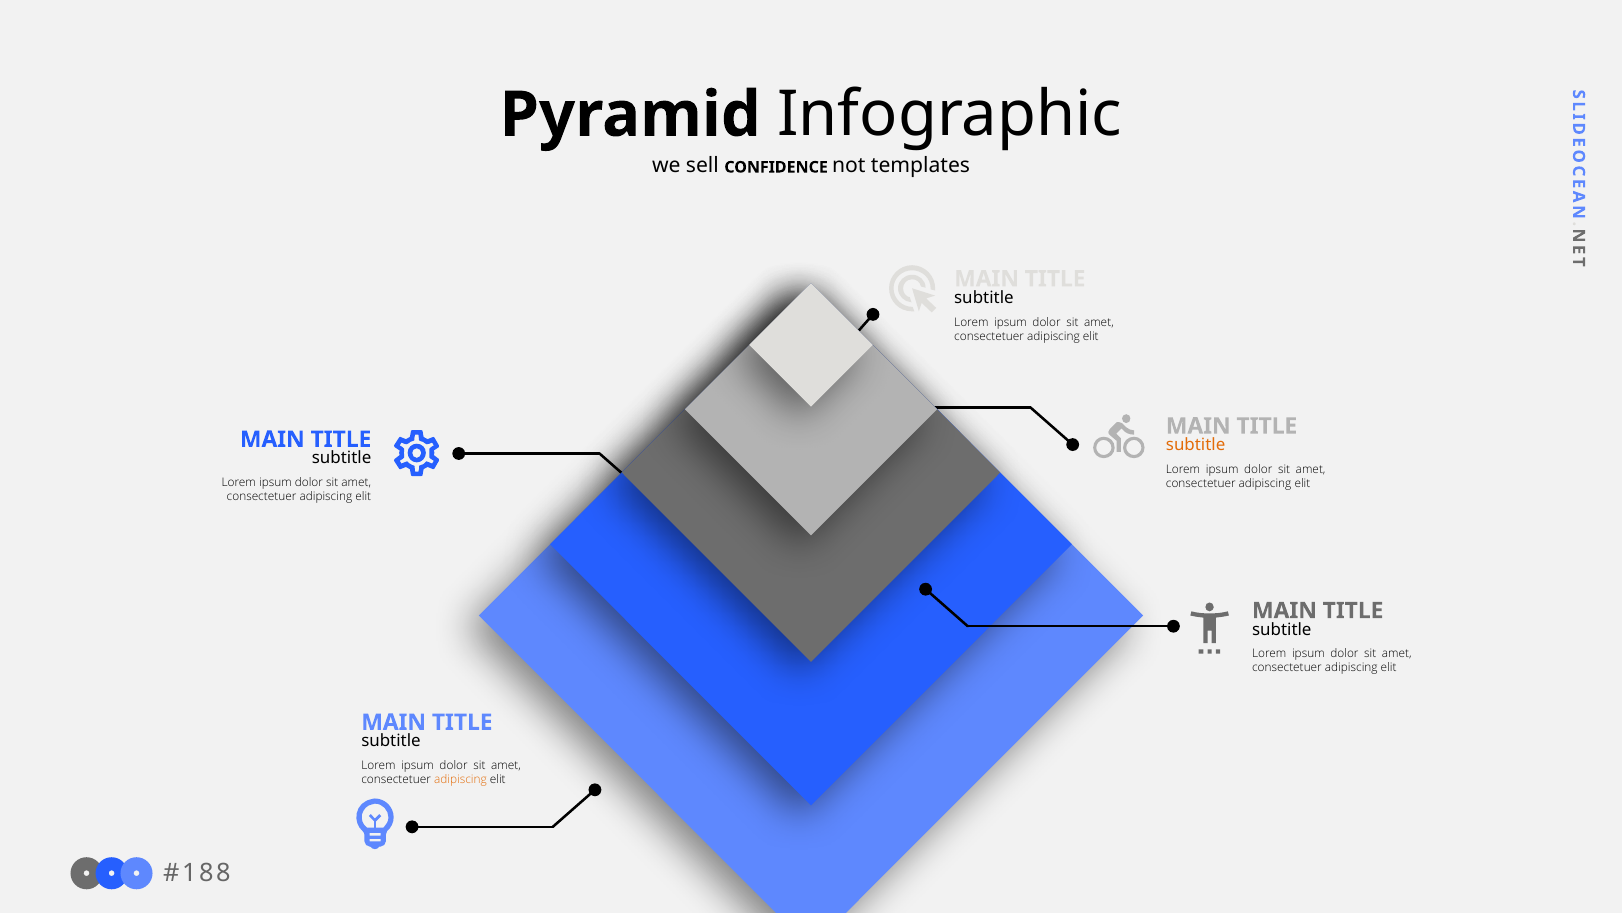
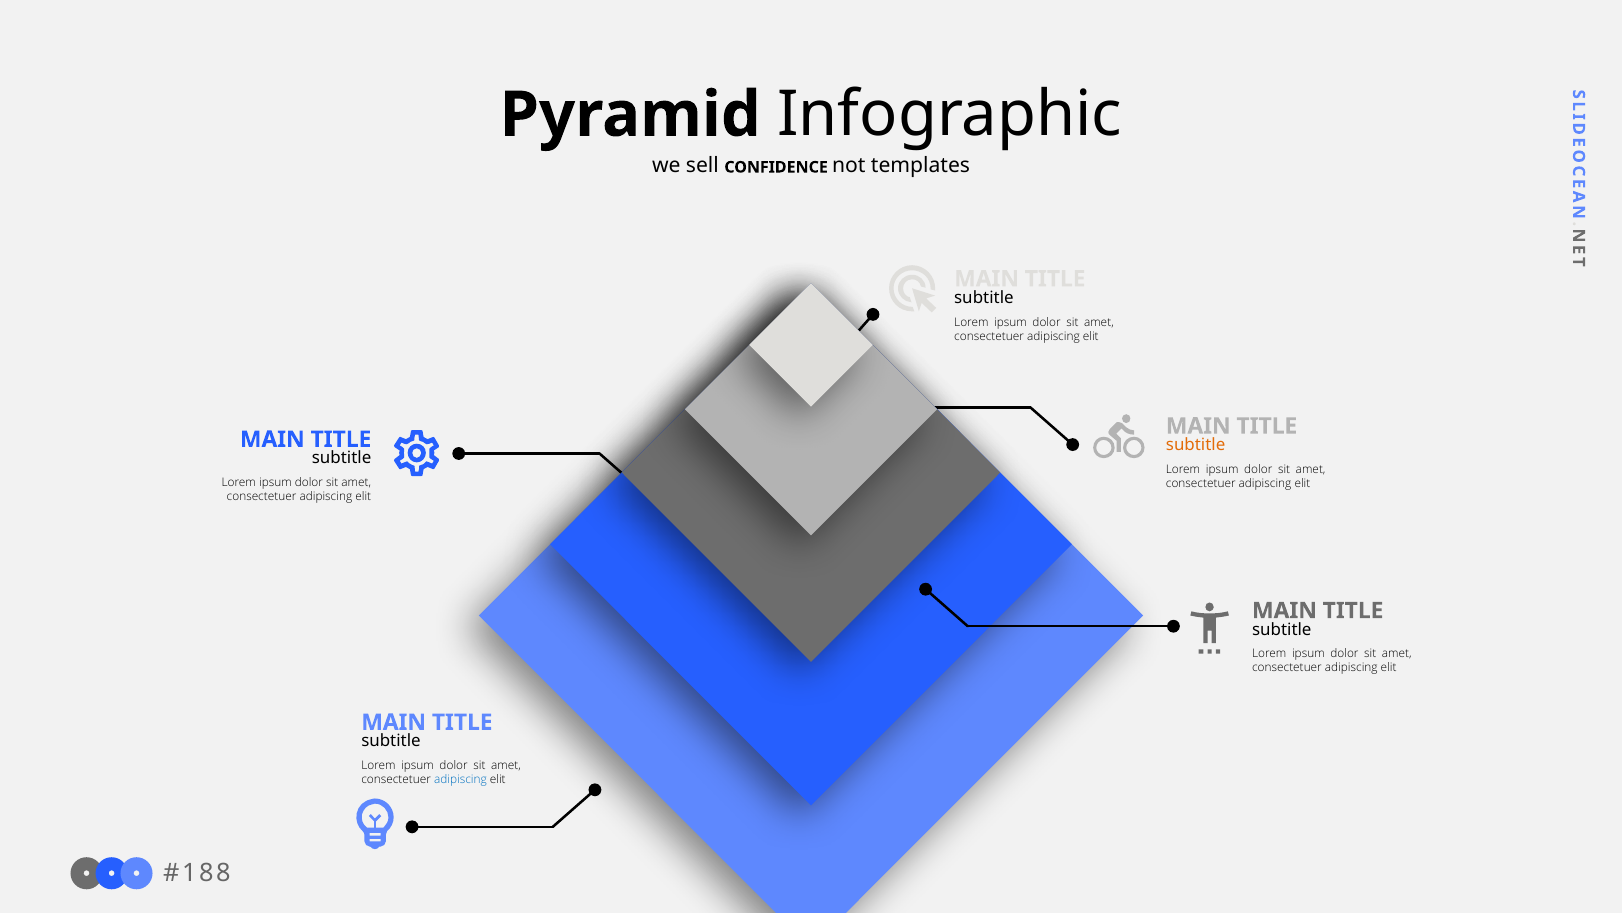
adipiscing colour: orange -> blue (460, 779)
